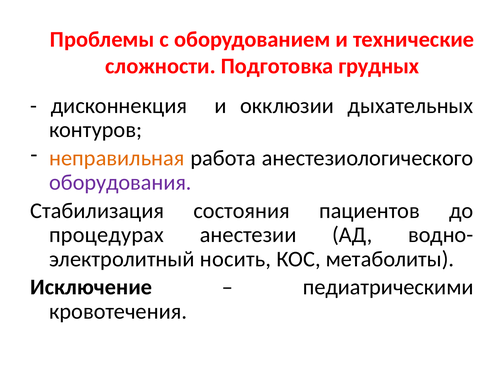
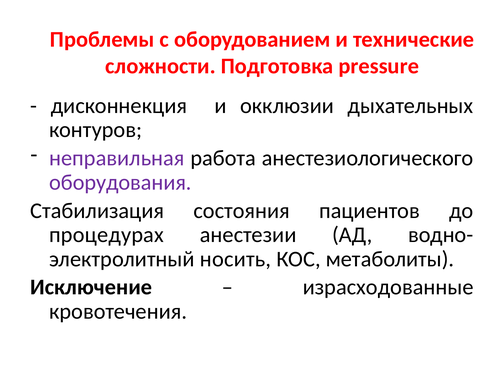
грудных: грудных -> pressure (379, 66)
неправильная colour: orange -> purple (117, 158)
педиатрическими: педиатрическими -> израсходованные (388, 287)
